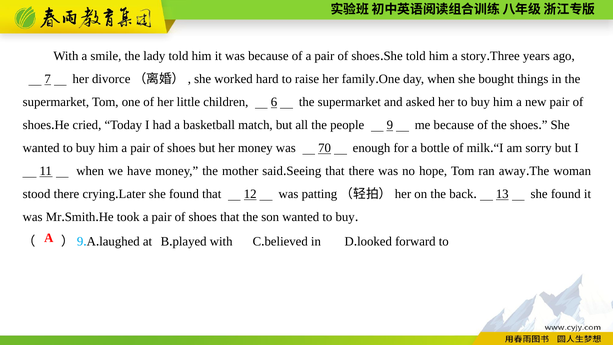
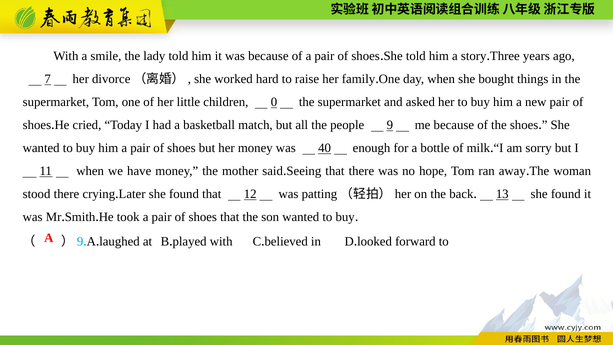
6: 6 -> 0 (274, 102)
70: 70 -> 40 (325, 148)
